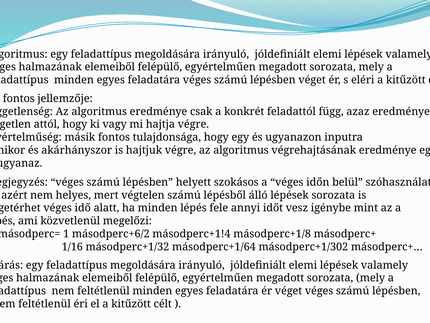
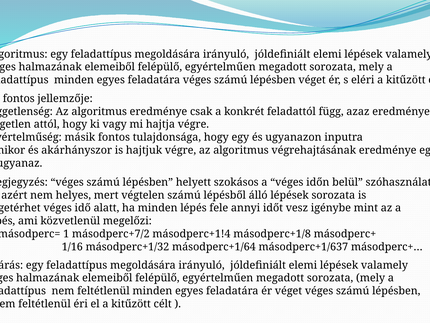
másodperc+6/2: másodperc+6/2 -> másodperc+7/2 (111, 234)
másodperc+1/302: másodperc+1/302 -> másodperc+1/637 (303, 246)
